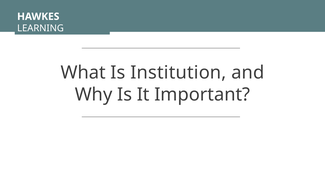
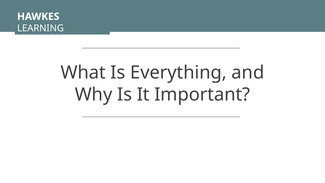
Institution: Institution -> Everything (178, 72)
